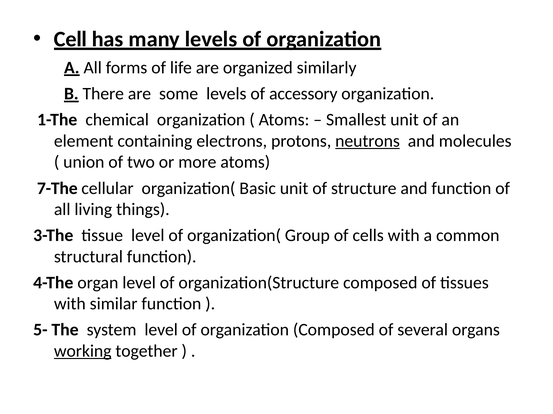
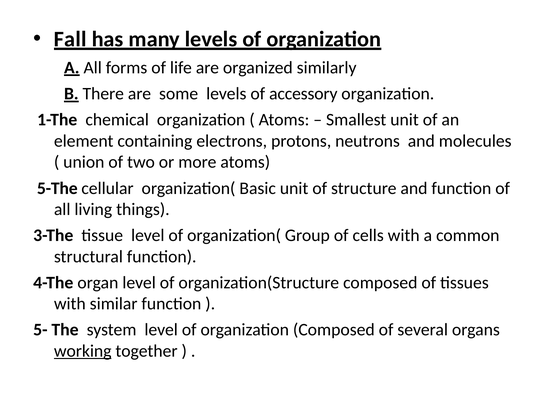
Cell: Cell -> Fall (70, 39)
neutrons underline: present -> none (368, 141)
7-The: 7-The -> 5-The (57, 189)
